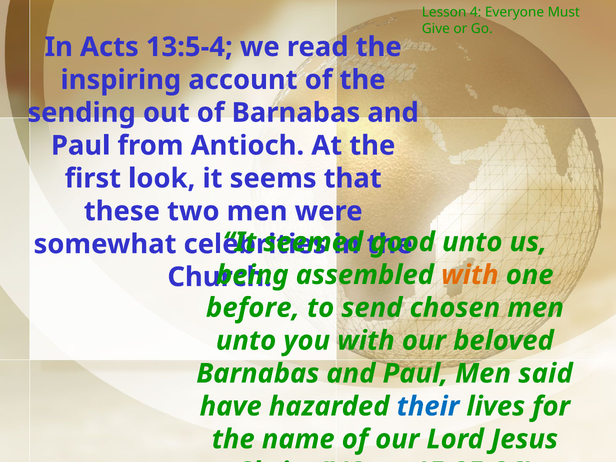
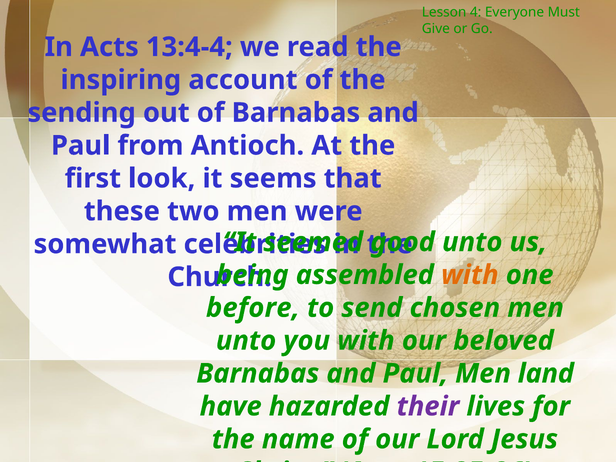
13:5-4: 13:5-4 -> 13:4-4 (189, 47)
said: said -> land (546, 374)
their colour: blue -> purple (428, 406)
